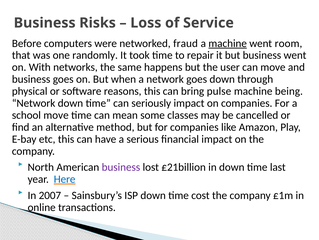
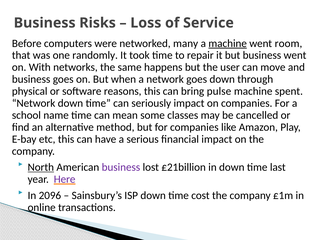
fraud: fraud -> many (186, 43)
being: being -> spent (289, 91)
school move: move -> name (56, 115)
North underline: none -> present (41, 167)
Here colour: blue -> purple (65, 179)
2007: 2007 -> 2096 (50, 195)
